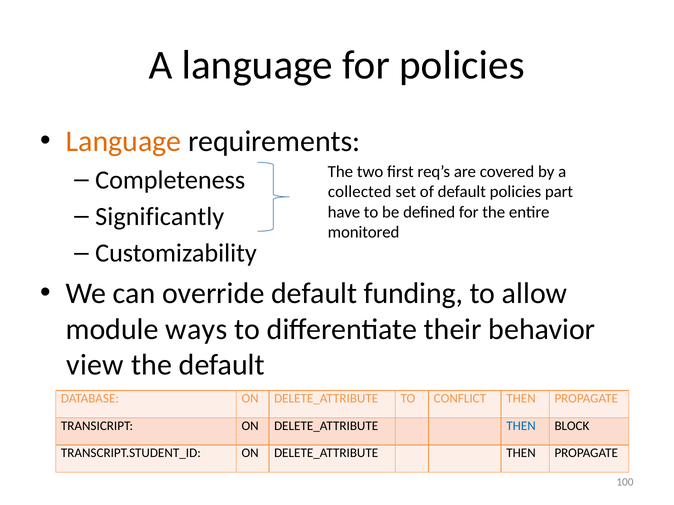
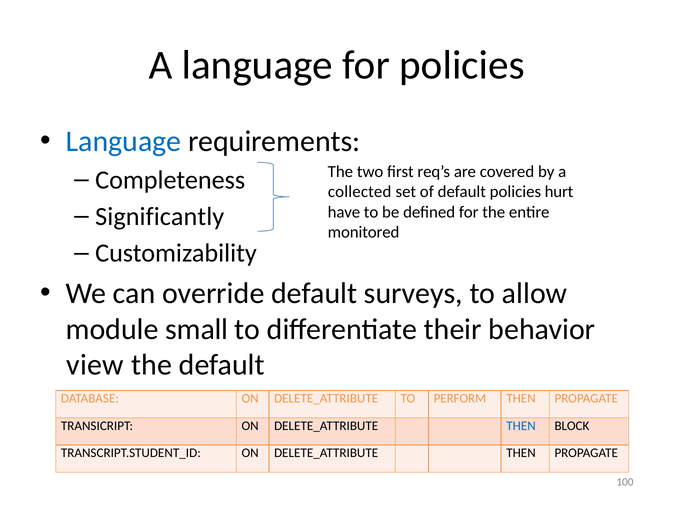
Language colour: orange -> blue (124, 141)
part: part -> hurt (559, 192)
funding: funding -> surveys (413, 294)
ways: ways -> small (197, 329)
CONFLICT: CONFLICT -> PERFORM (460, 399)
